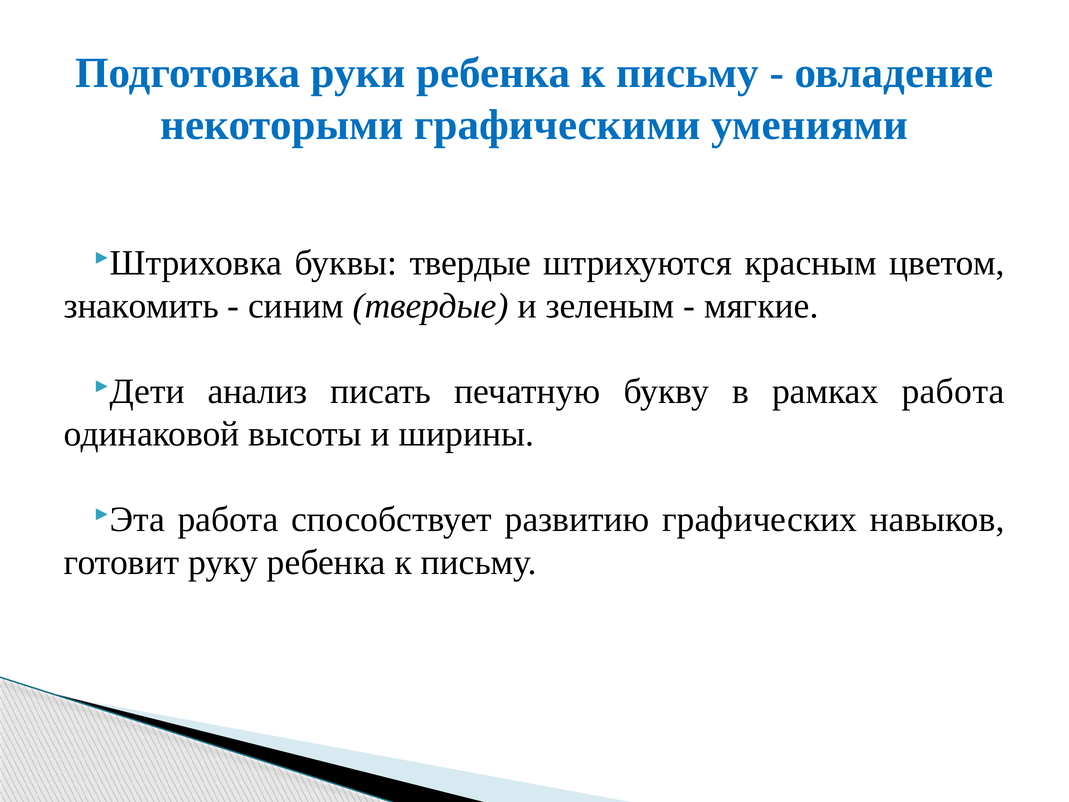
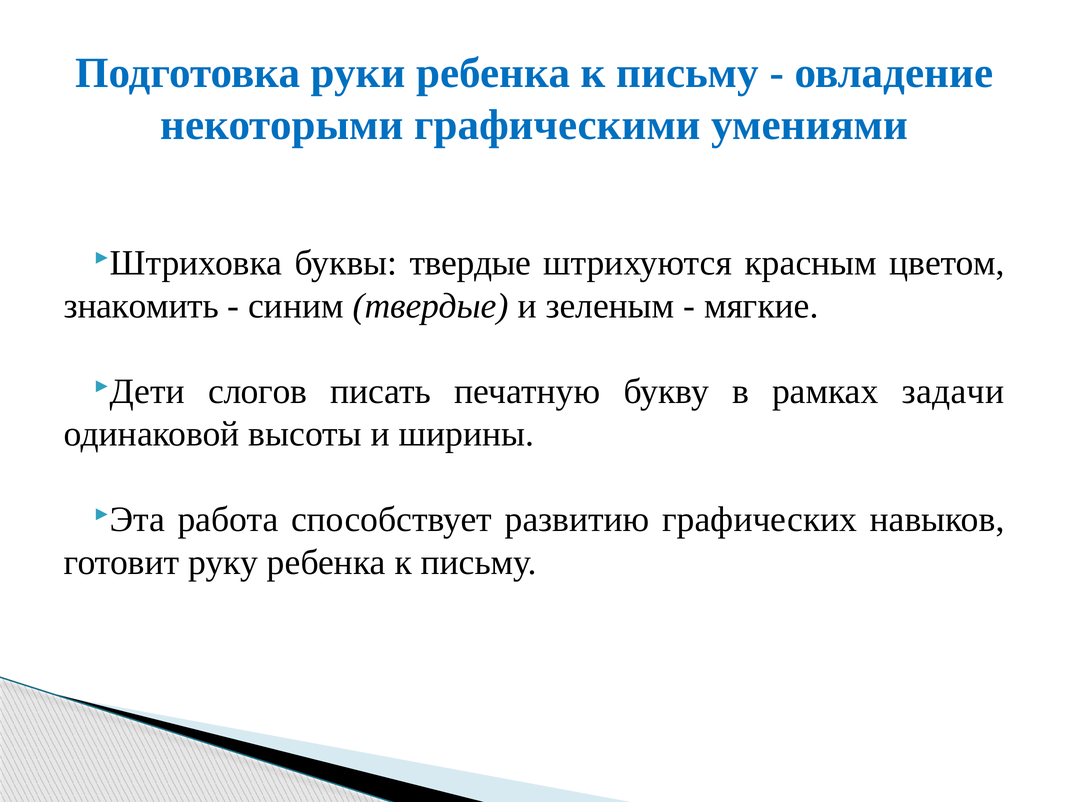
анализ: анализ -> слогов (258, 391)
рамках работа: работа -> задачи (953, 391)
